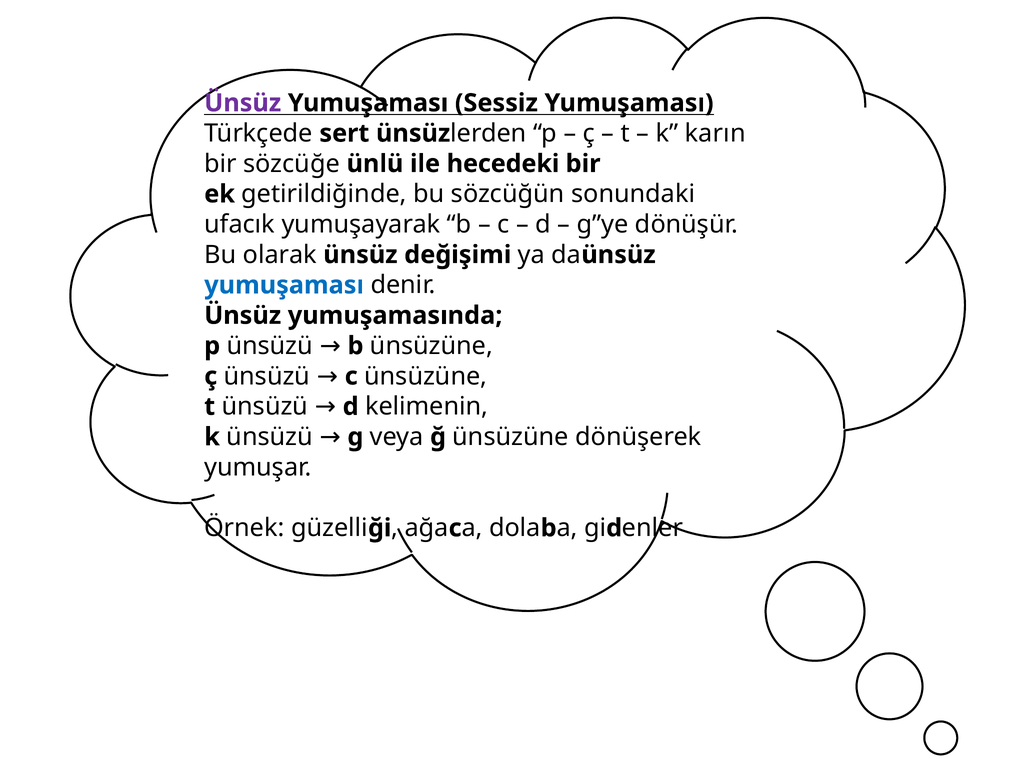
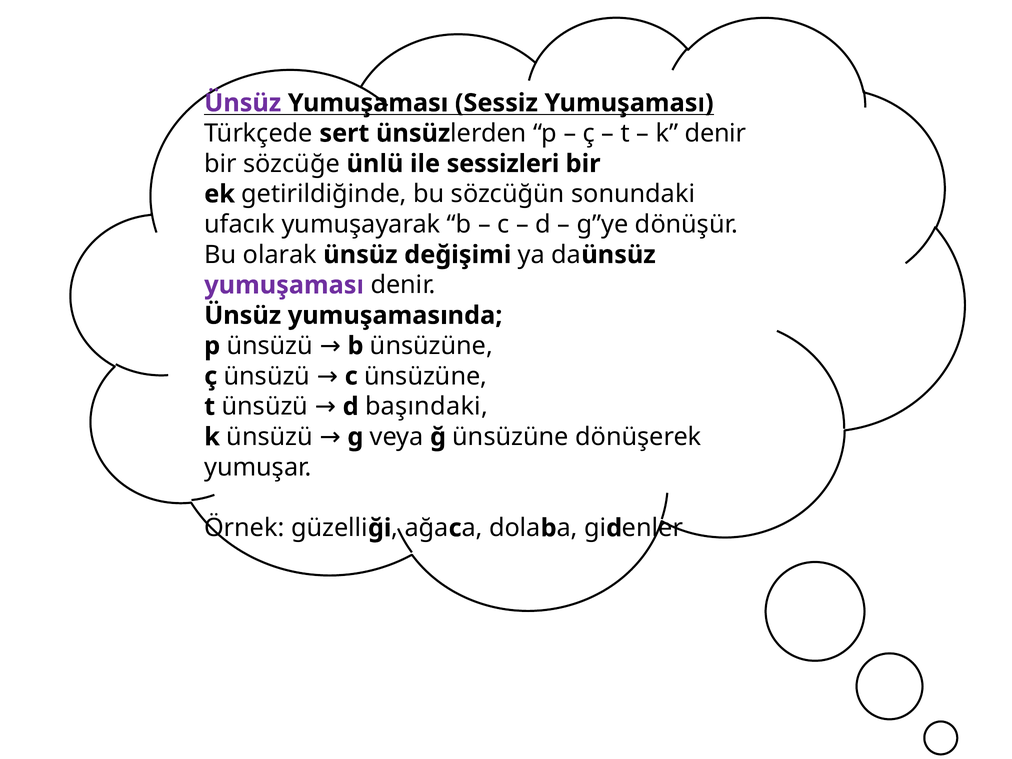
k karın: karın -> denir (715, 133)
hecedeki: hecedeki -> sessizleri (503, 164)
yumuşaması colour: blue -> purple (284, 285)
kelimenin: kelimenin -> başındaki (426, 407)
